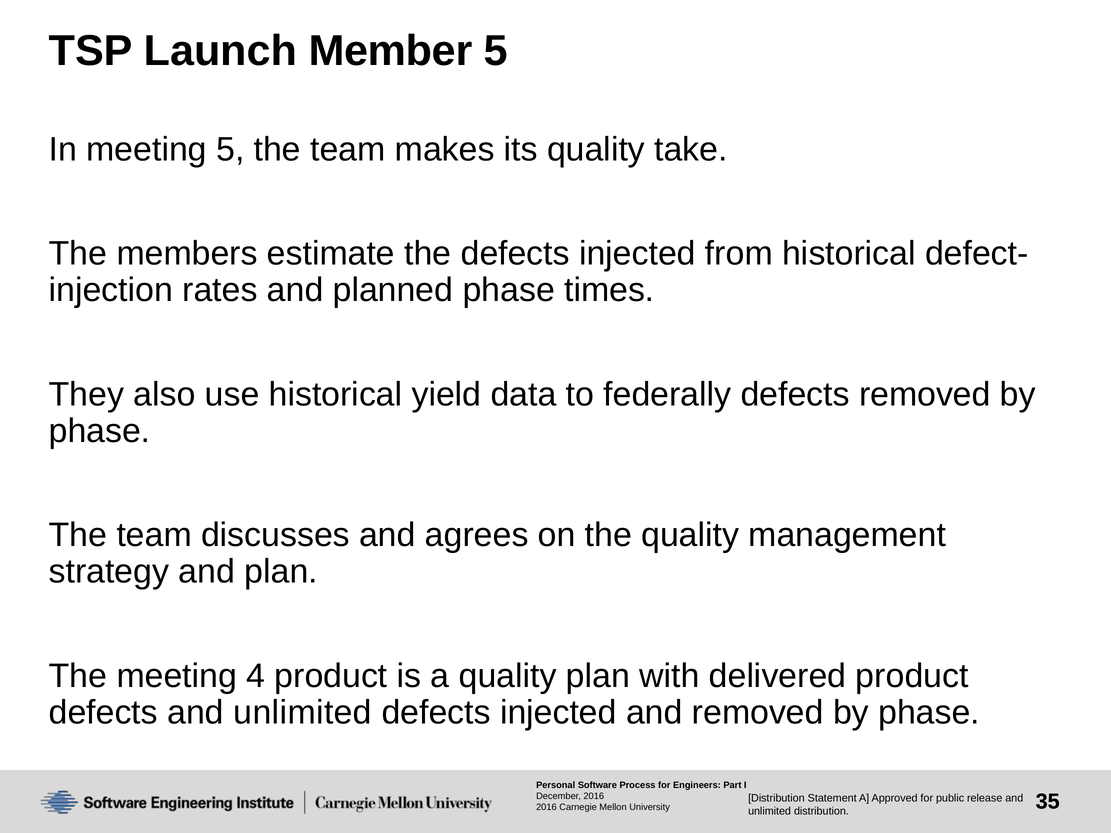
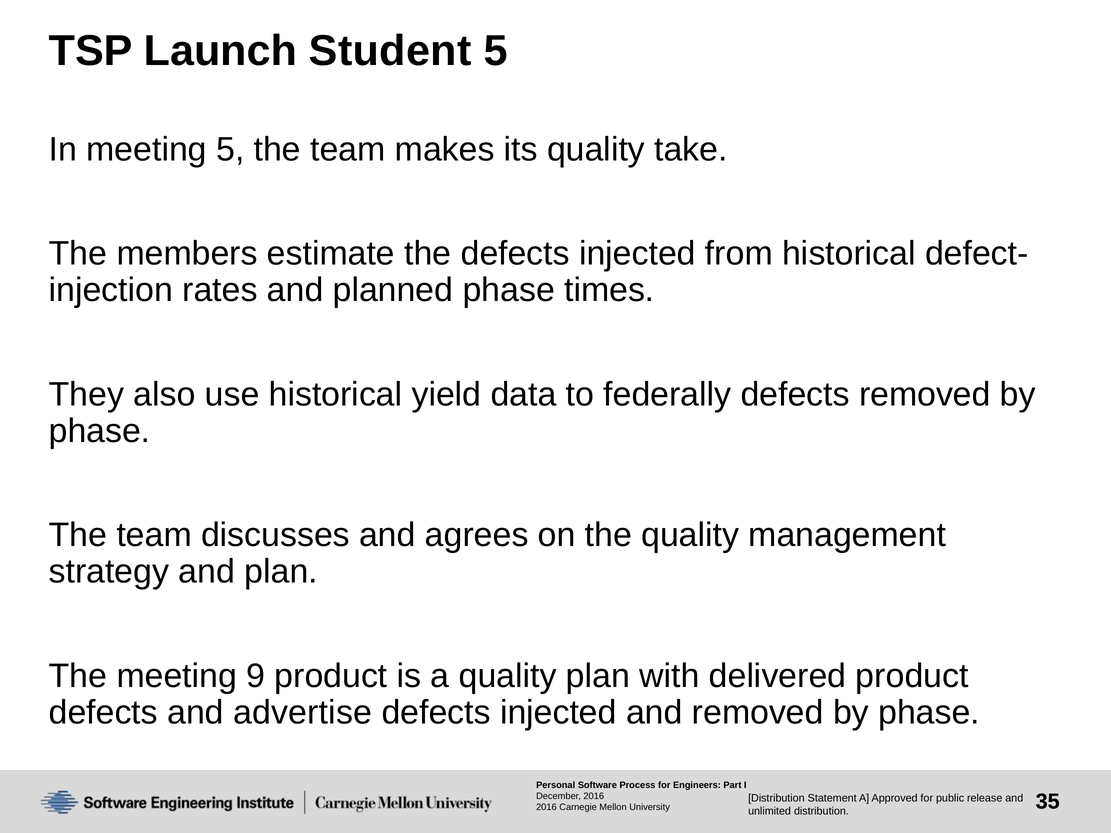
Member: Member -> Student (390, 51)
4: 4 -> 9 (256, 676)
defects and unlimited: unlimited -> advertise (303, 713)
